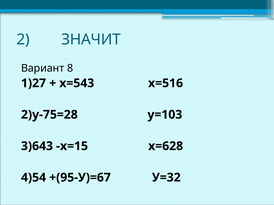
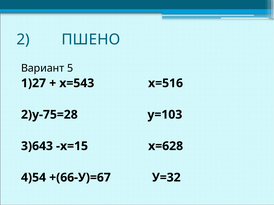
ЗНАЧИТ: ЗНАЧИТ -> ПШЕНО (91, 40)
8: 8 -> 5 (70, 68)
+(95-У)=67: +(95-У)=67 -> +(66-У)=67 (80, 178)
